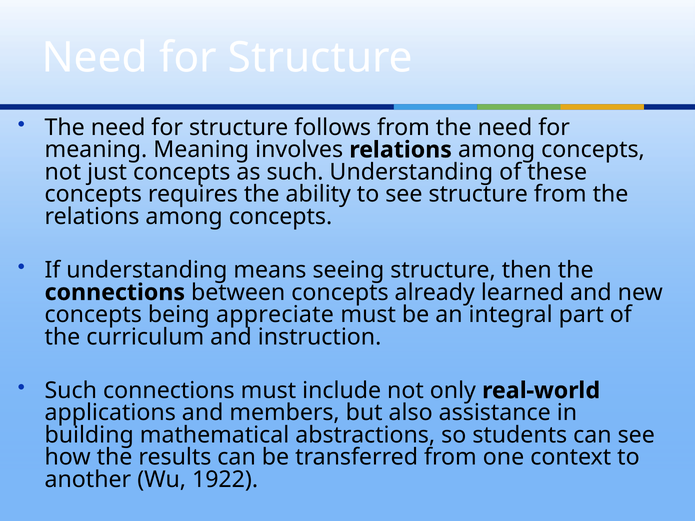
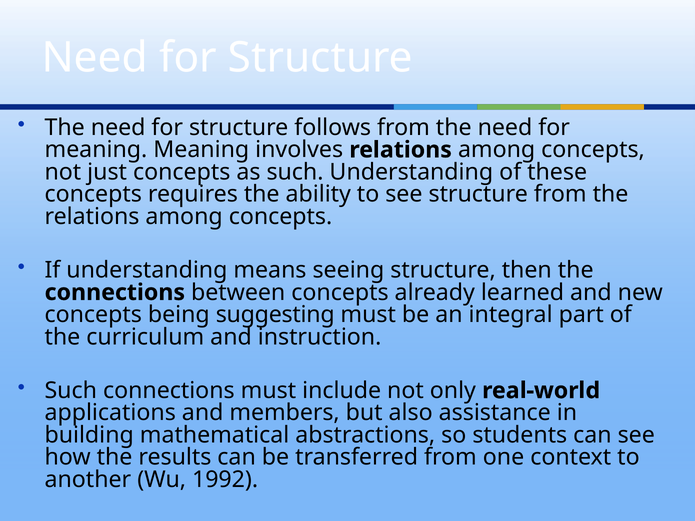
appreciate: appreciate -> suggesting (275, 315)
1922: 1922 -> 1992 (225, 480)
